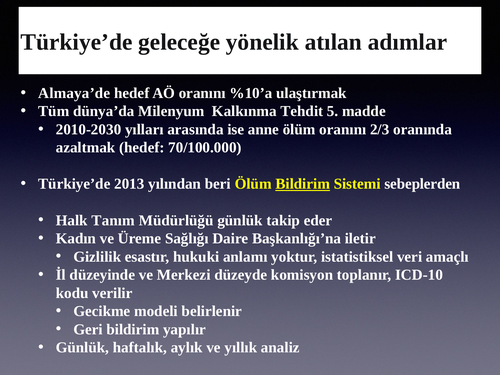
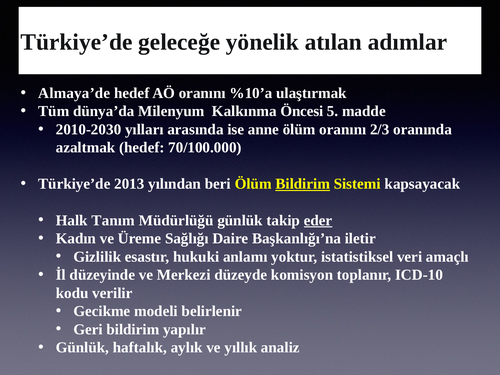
Tehdit: Tehdit -> Öncesi (302, 111)
sebeplerden: sebeplerden -> kapsayacak (422, 184)
eder underline: none -> present (318, 220)
